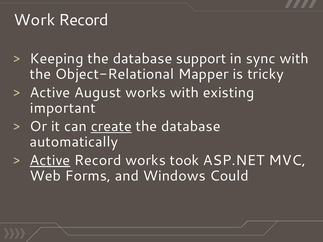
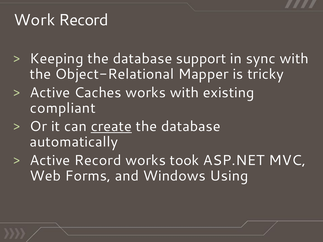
August: August -> Caches (98, 93)
important: important -> compliant (63, 108)
Active underline: present -> none (50, 161)
Could: Could -> Using (229, 176)
